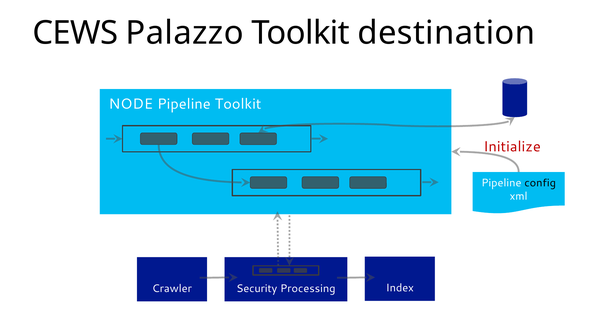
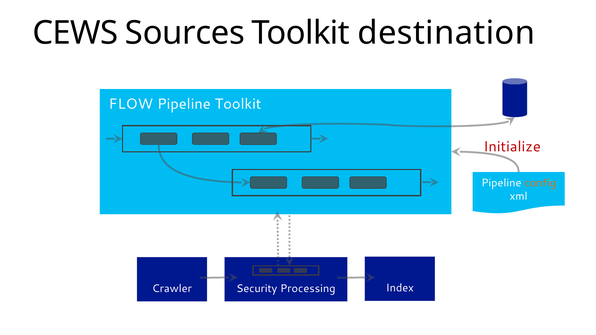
Palazzo: Palazzo -> Sources (185, 33)
NODE: NODE -> FLOW (131, 104)
config colour: black -> orange (540, 183)
